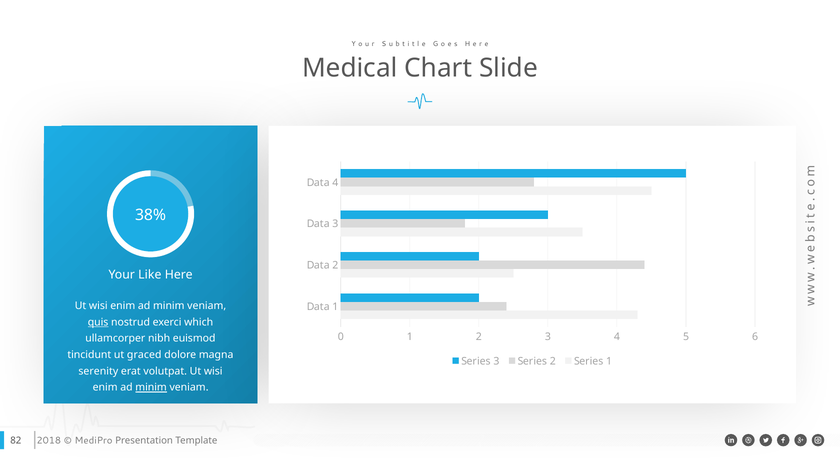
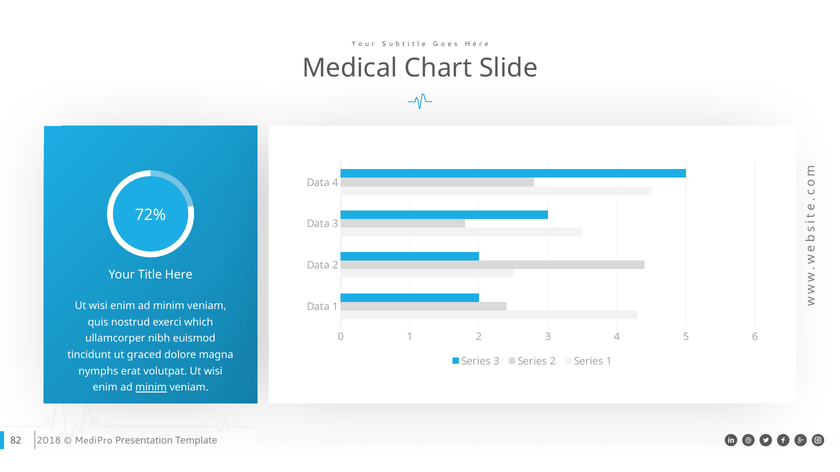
38%: 38% -> 72% (151, 215)
Like: Like -> Title (150, 275)
quis underline: present -> none (98, 322)
serenity: serenity -> nymphs (98, 372)
